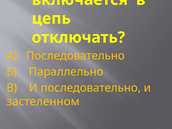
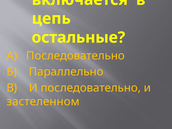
отключать: отключать -> остальные (78, 37)
